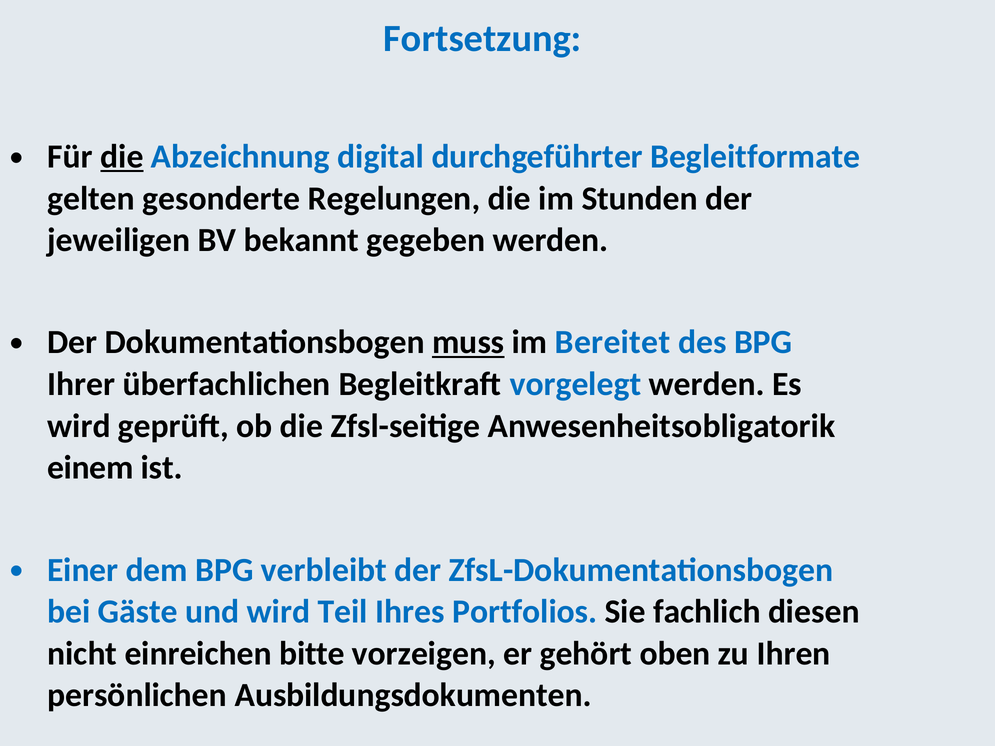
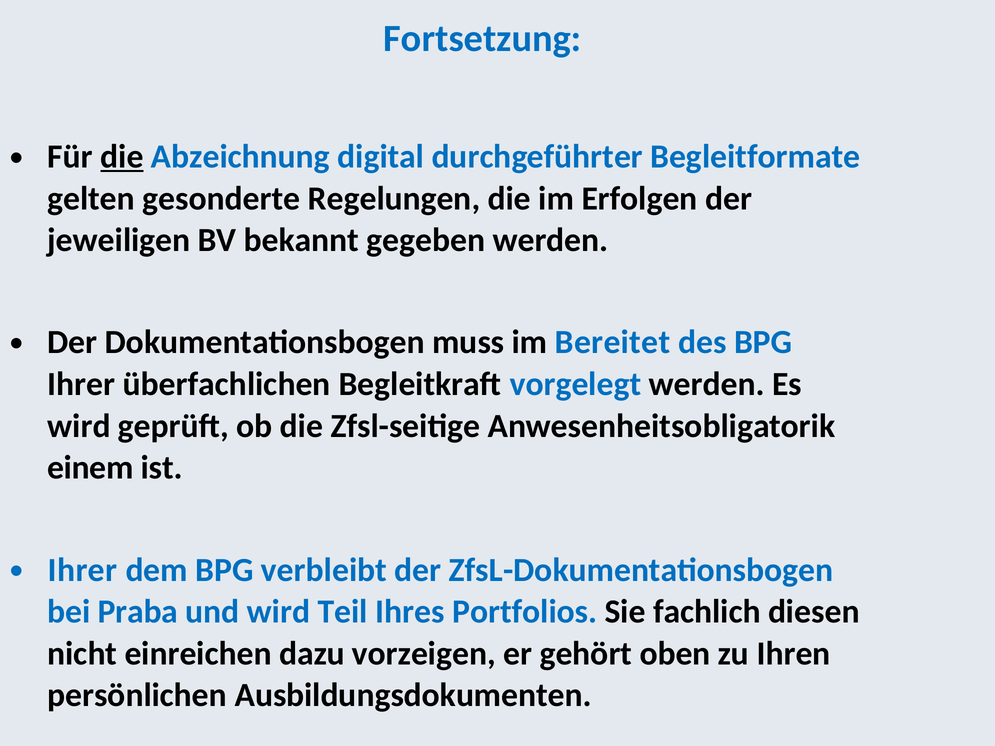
Stunden: Stunden -> Erfolgen (640, 199)
muss underline: present -> none (468, 342)
Einer: Einer -> Ihrer (82, 570)
Gäste: Gäste -> Praba (138, 612)
bitte: bitte -> dazu (312, 654)
